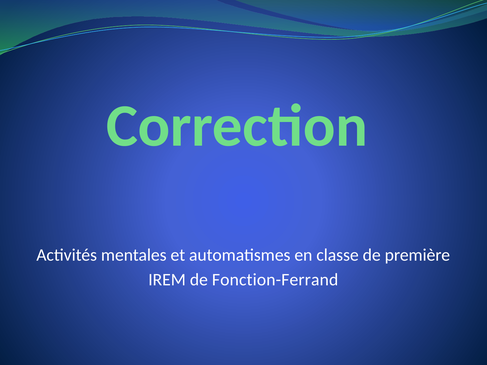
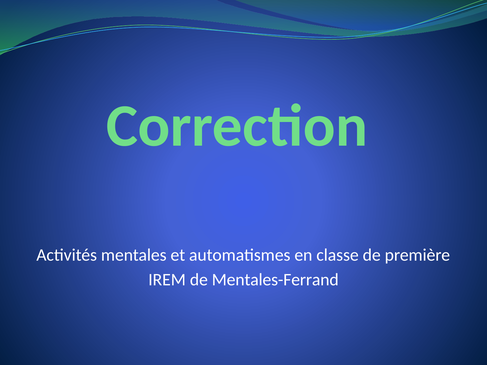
Fonction-Ferrand: Fonction-Ferrand -> Mentales-Ferrand (275, 280)
